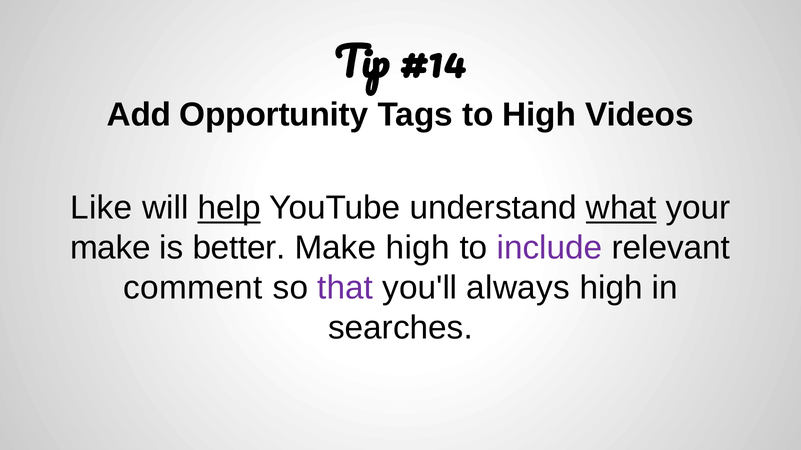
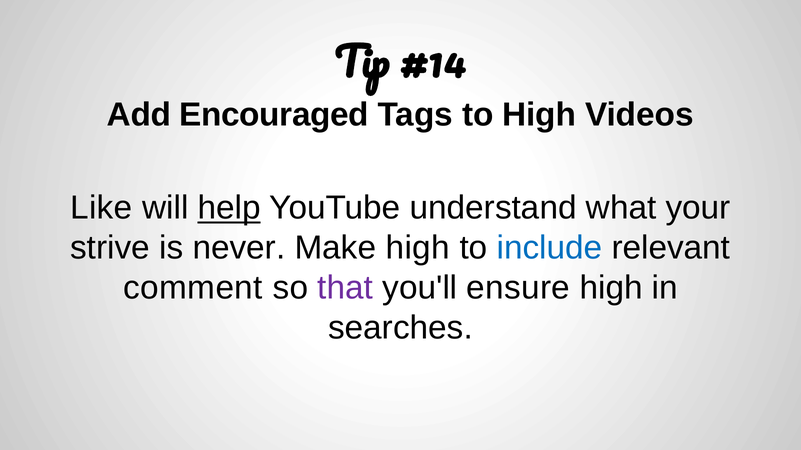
Opportunity: Opportunity -> Encouraged (274, 115)
what underline: present -> none (621, 208)
make: make -> strive (110, 248)
better: better -> never (239, 248)
include colour: purple -> blue (549, 248)
always: always -> ensure (518, 288)
